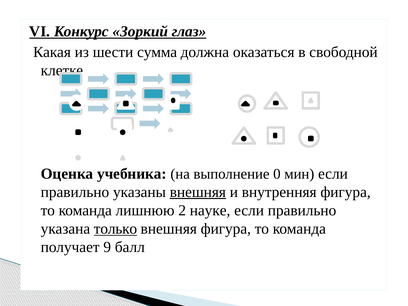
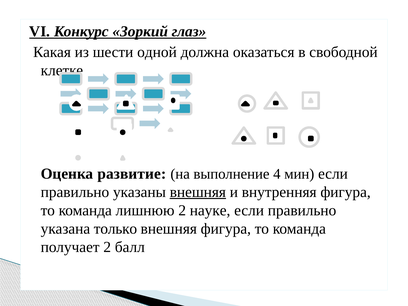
сумма: сумма -> одной (157, 52)
учебника: учебника -> развитие (132, 174)
0: 0 -> 4 (277, 174)
только underline: present -> none (115, 229)
получает 9: 9 -> 2 (107, 247)
